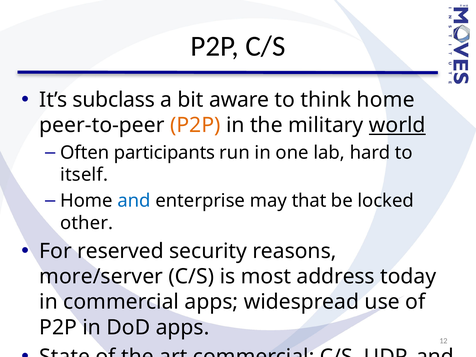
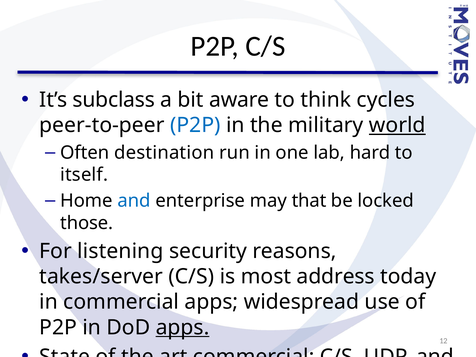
think home: home -> cycles (386, 100)
P2P colour: orange -> blue (195, 125)
participants: participants -> destination (164, 153)
other: other -> those (87, 223)
reserved: reserved -> listening (120, 251)
more/server: more/server -> takes/server (101, 277)
apps underline: none -> present (183, 327)
